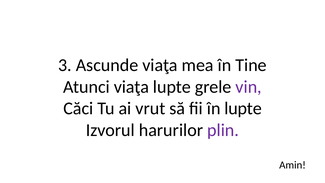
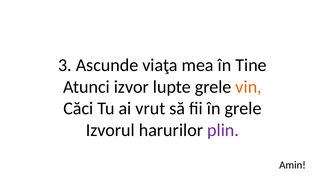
Atunci viaţa: viaţa -> izvor (131, 87)
vin colour: purple -> orange (249, 87)
în lupte: lupte -> grele (243, 108)
